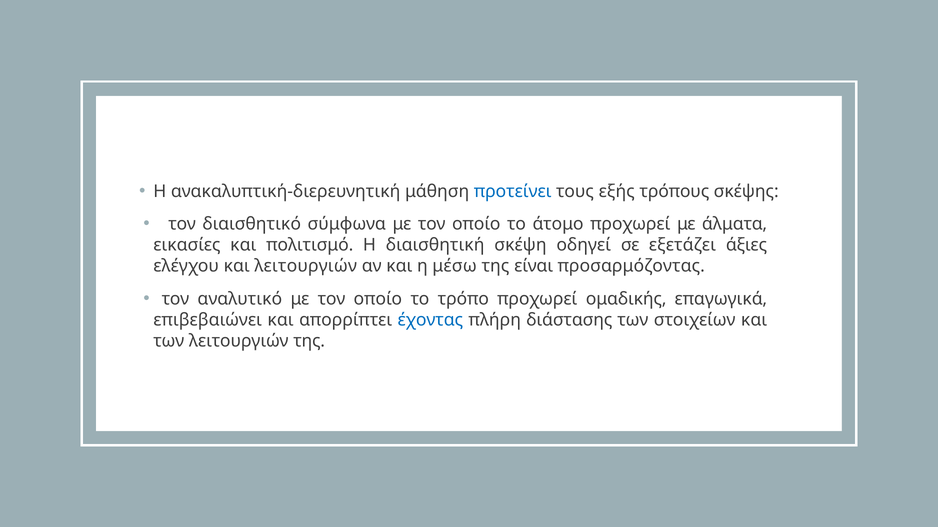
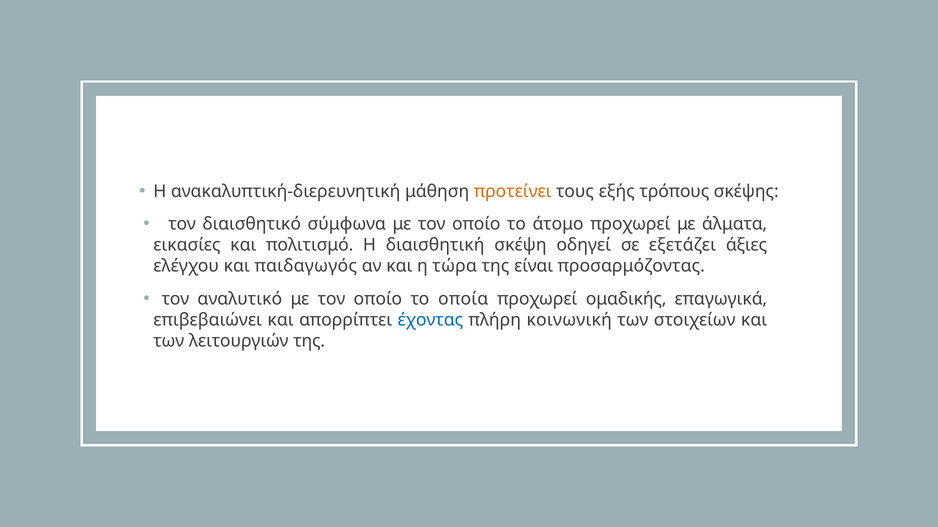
προτείνει colour: blue -> orange (513, 192)
και λειτουργιών: λειτουργιών -> παιδαγωγός (306, 266)
μέσω: μέσω -> τώρα (455, 266)
τρόπο: τρόπο -> οποία (463, 299)
διάστασης: διάστασης -> κοινωνική (569, 320)
